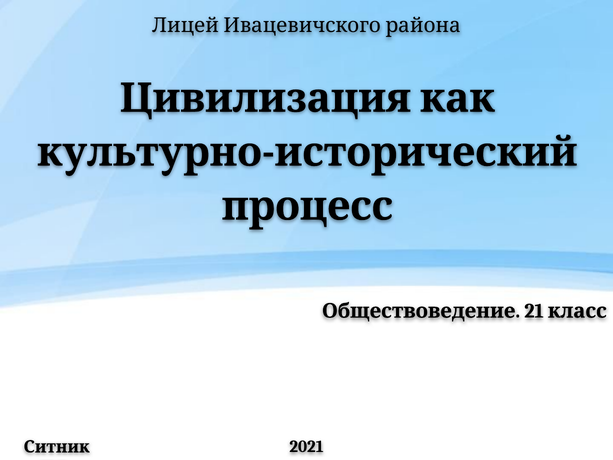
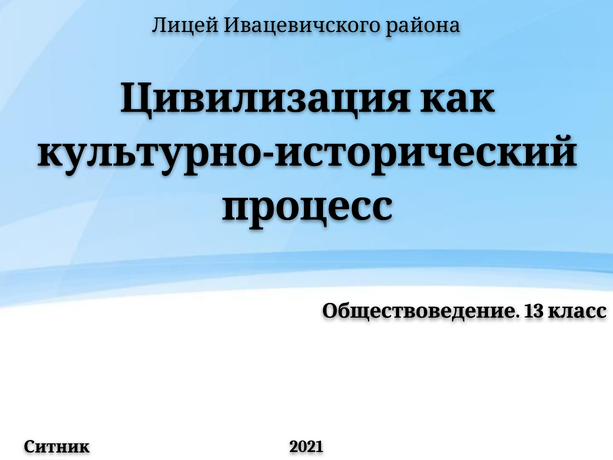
21: 21 -> 13 (534, 311)
